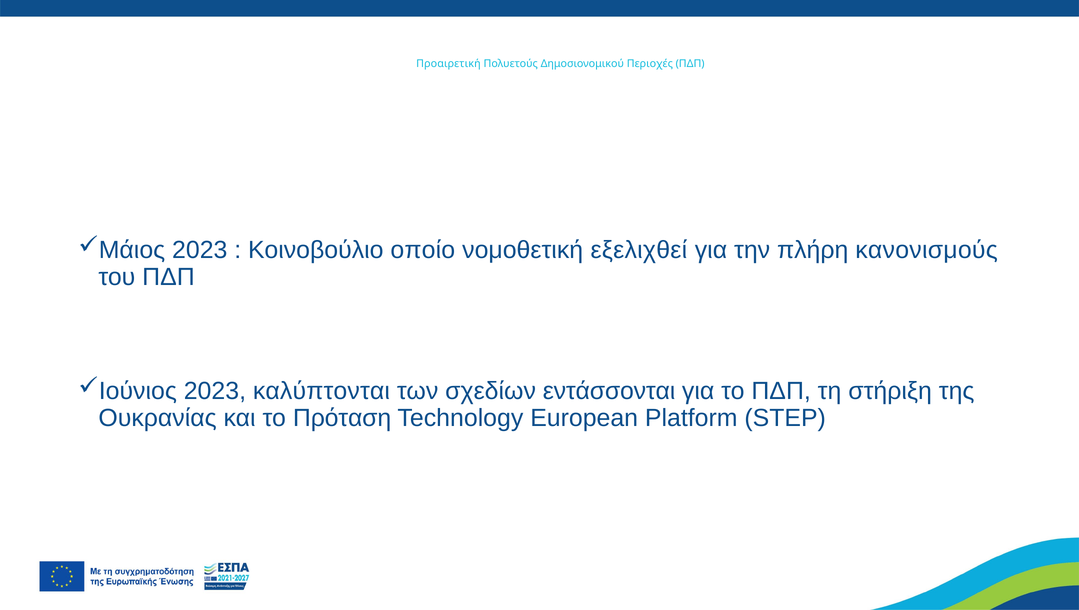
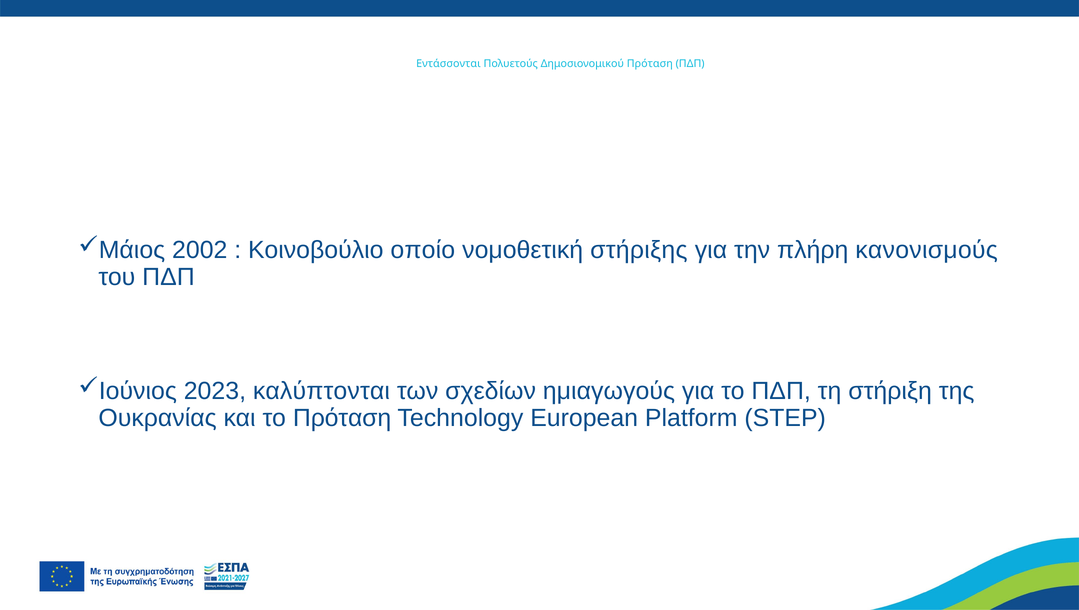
Προαιρετική: Προαιρετική -> Εντάσσονται (448, 64)
Δημοσιονομικού Περιοχές: Περιοχές -> Πρόταση (650, 64)
2023: 2023 -> 2002 (200, 250)
εξελιχθεί: εξελιχθεί -> στήριξης (639, 250)
εντάσσονται: εντάσσονται -> ημιαγωγούς (609, 391)
